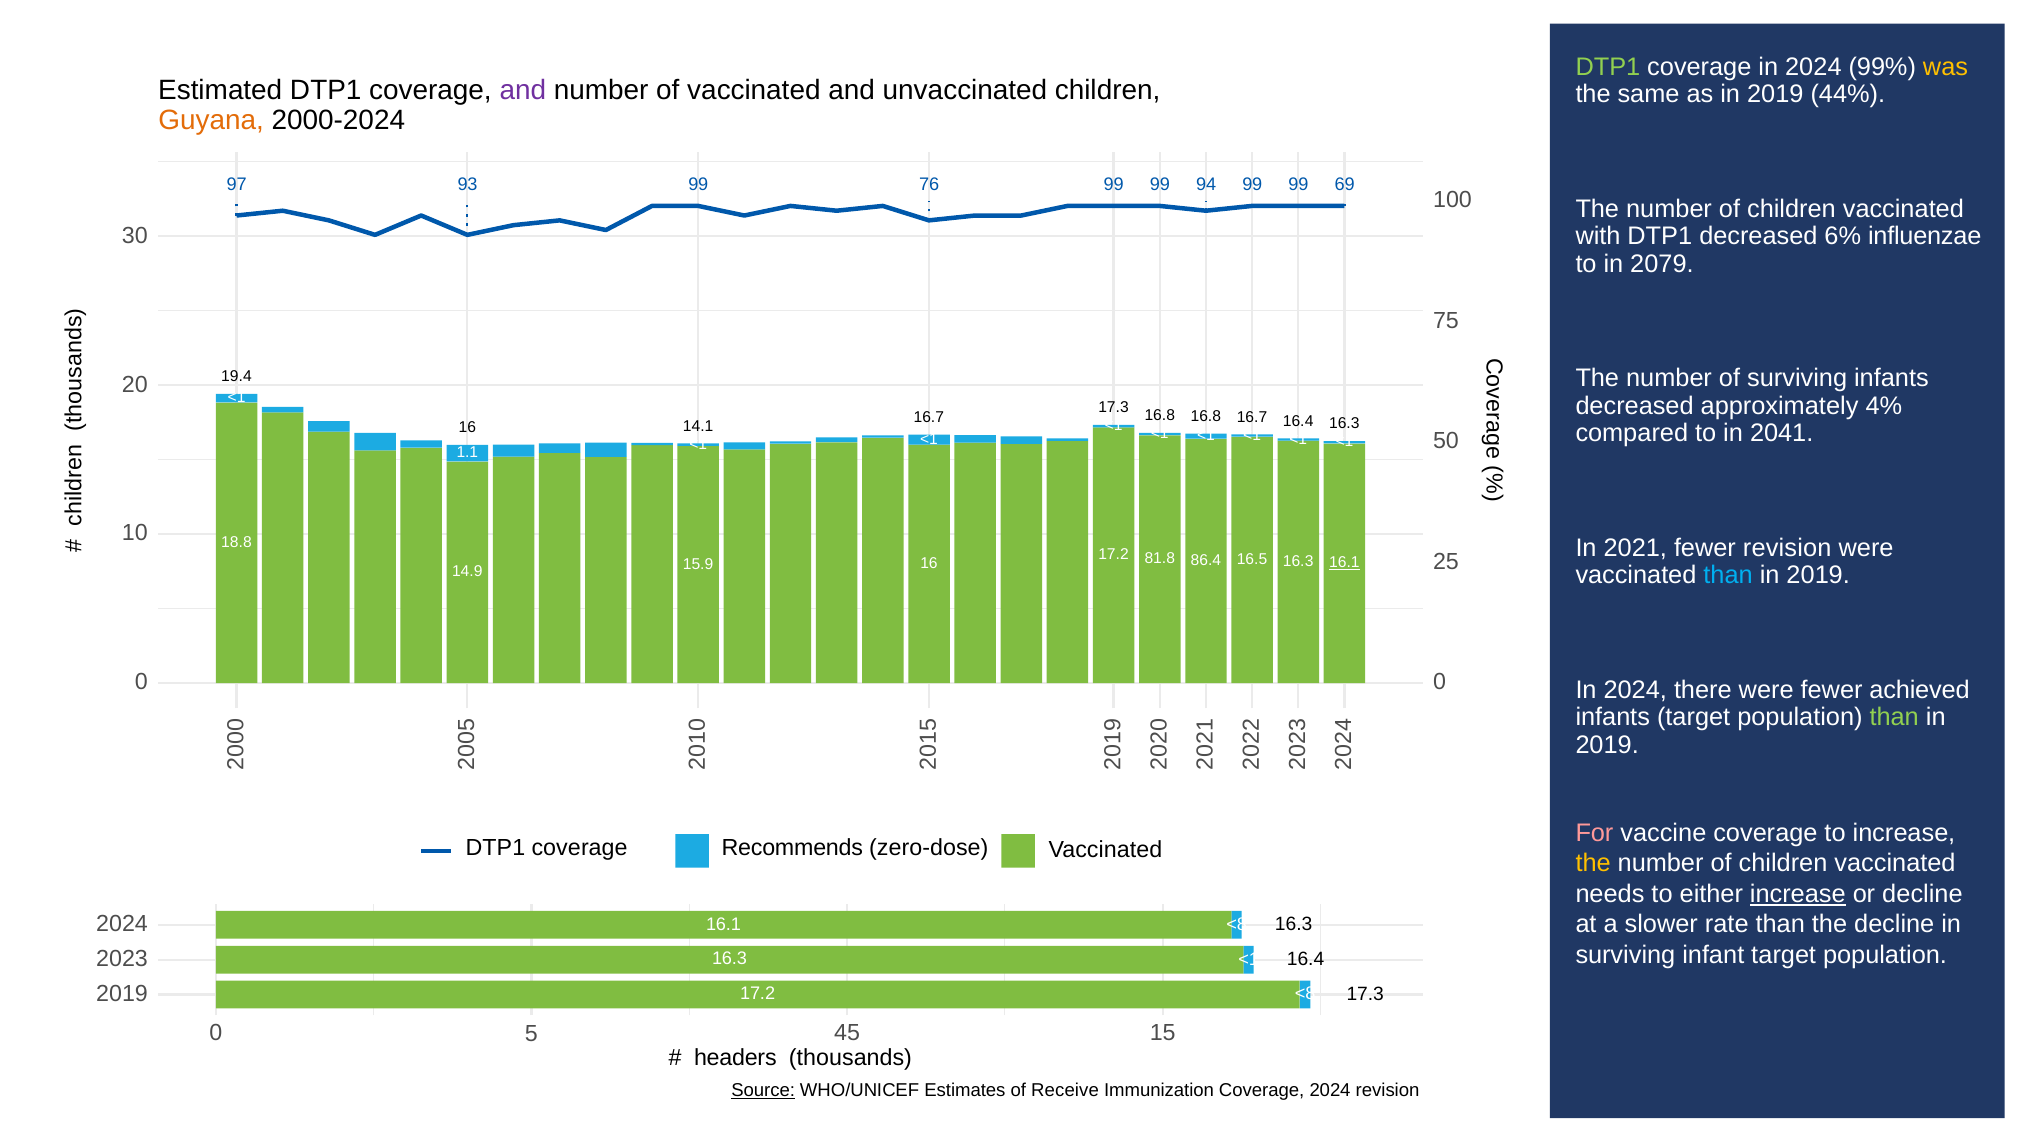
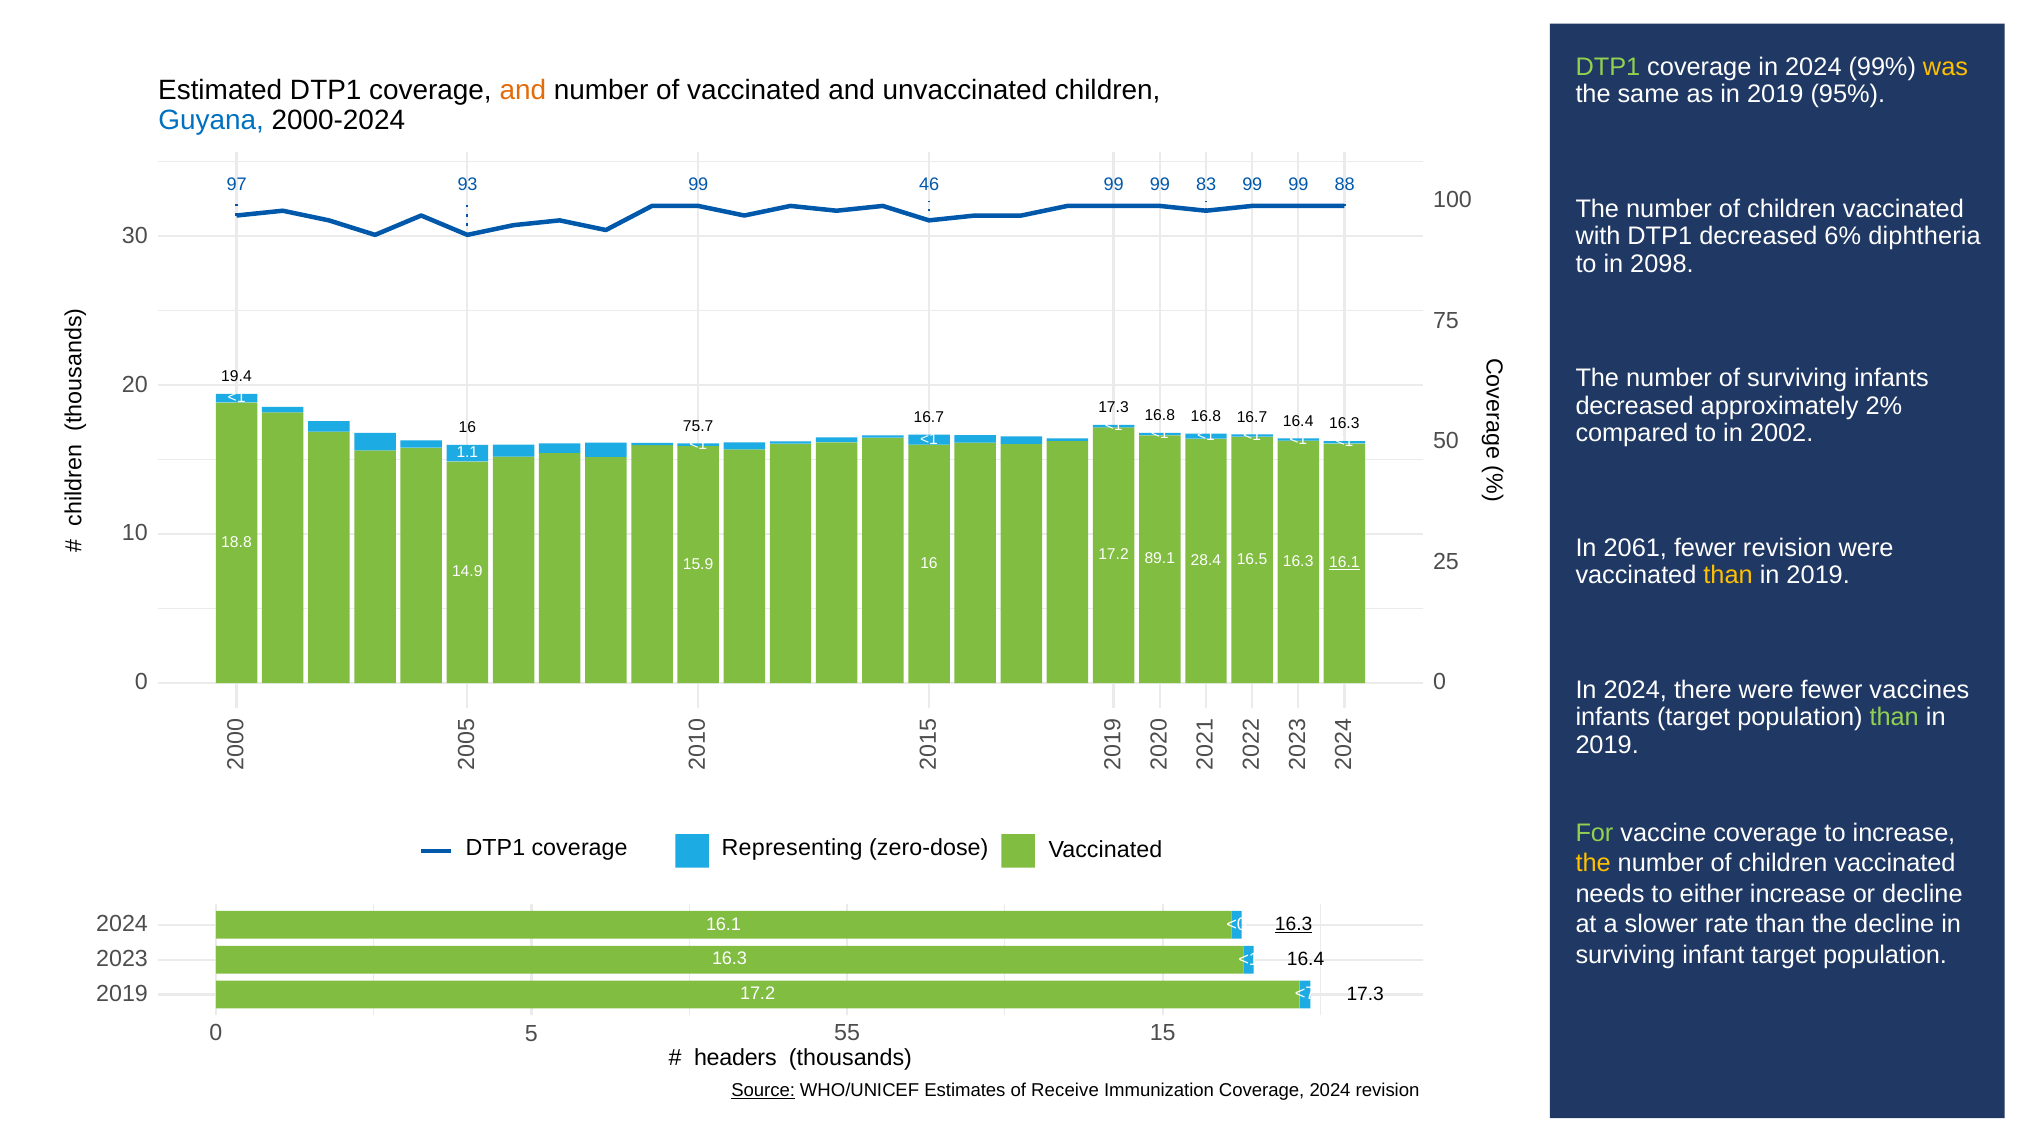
and colour: purple -> orange (523, 90)
44%: 44% -> 95% (1848, 94)
Guyana colour: orange -> blue (211, 120)
76: 76 -> 46 (929, 184)
94: 94 -> 83 (1206, 184)
69: 69 -> 88 (1345, 184)
influenzae: influenzae -> diphtheria (1925, 236)
2079: 2079 -> 2098 (1662, 264)
4%: 4% -> 2% (1884, 406)
14.1: 14.1 -> 75.7 (698, 426)
2041: 2041 -> 2002 (1782, 433)
2021: 2021 -> 2061 (1635, 548)
81.8: 81.8 -> 89.1 (1160, 559)
86.4: 86.4 -> 28.4 (1206, 560)
than colour: light blue -> yellow (1728, 575)
achieved: achieved -> vaccines (1919, 690)
For colour: pink -> light green (1594, 833)
Recommends: Recommends -> Representing (792, 848)
increase underline: present -> none (1798, 894)
16.3 underline: none -> present (1294, 924)
16.1 <8: <8 -> <0 (1237, 924)
17.2 <8: <8 -> <7 (1305, 994)
45: 45 -> 55 (847, 1033)
